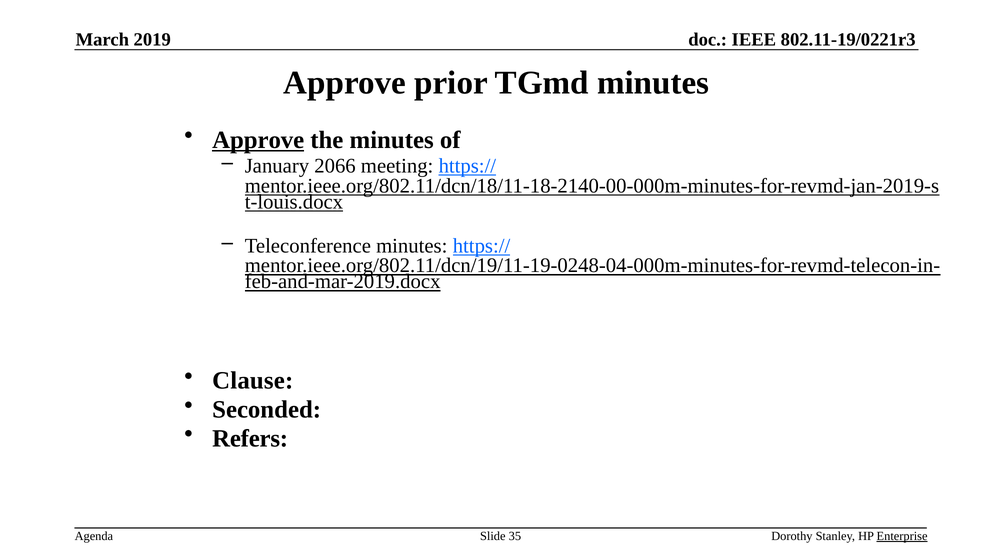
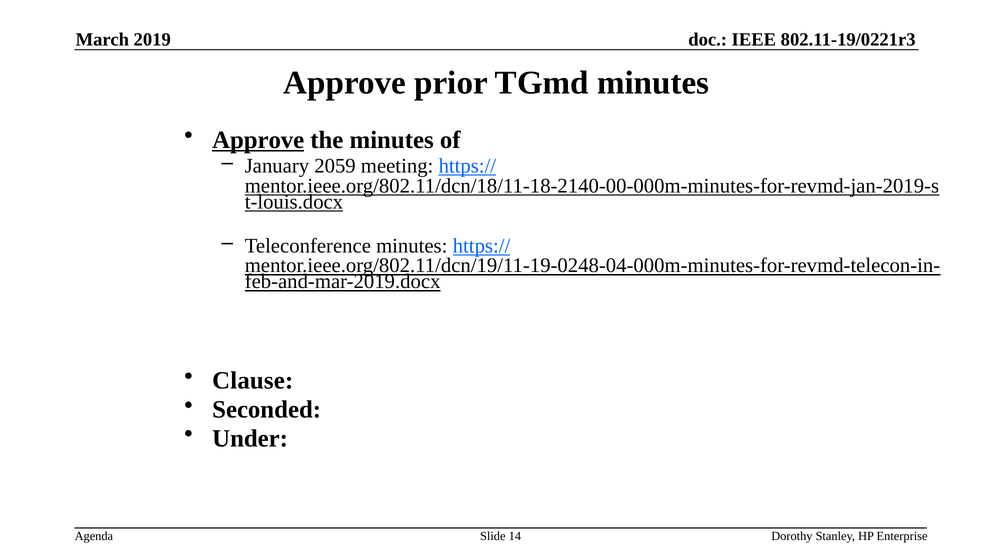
2066: 2066 -> 2059 (335, 166)
Refers: Refers -> Under (250, 438)
35: 35 -> 14 (515, 536)
Enterprise underline: present -> none (902, 536)
